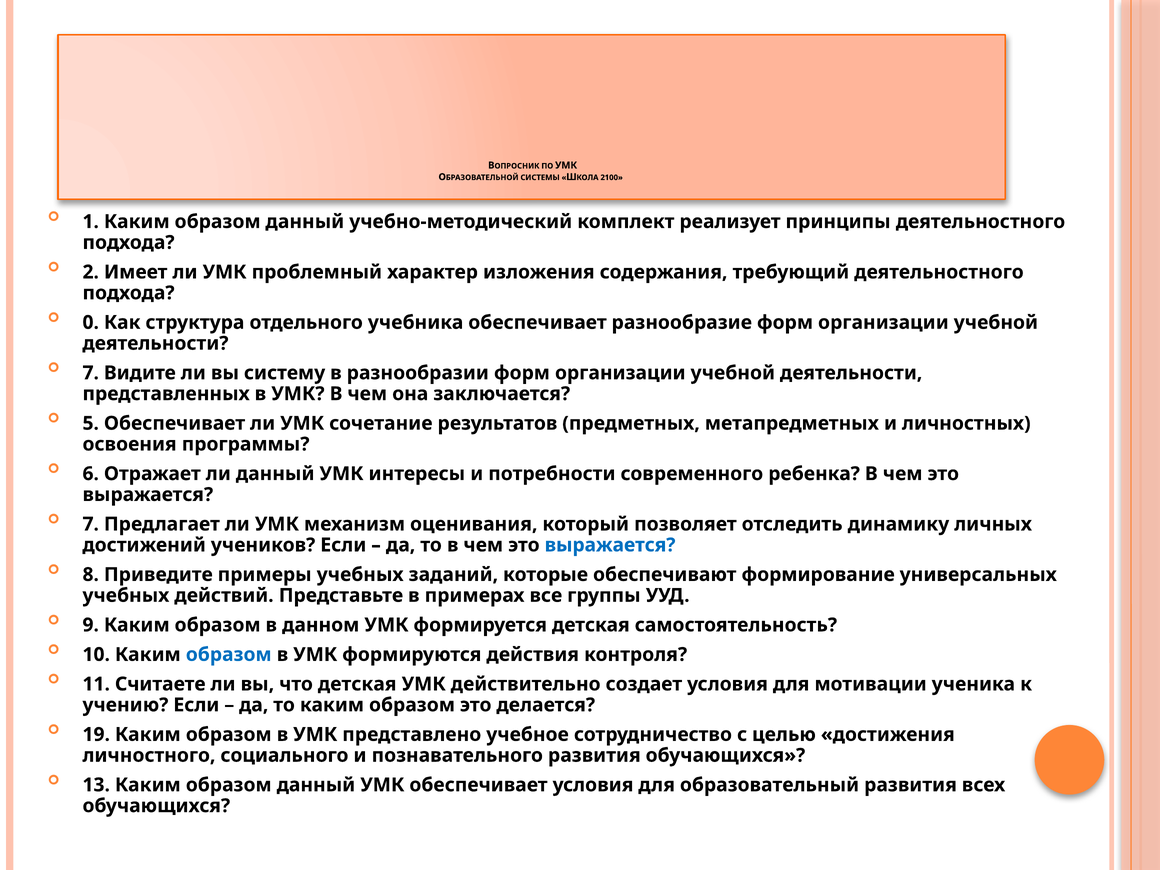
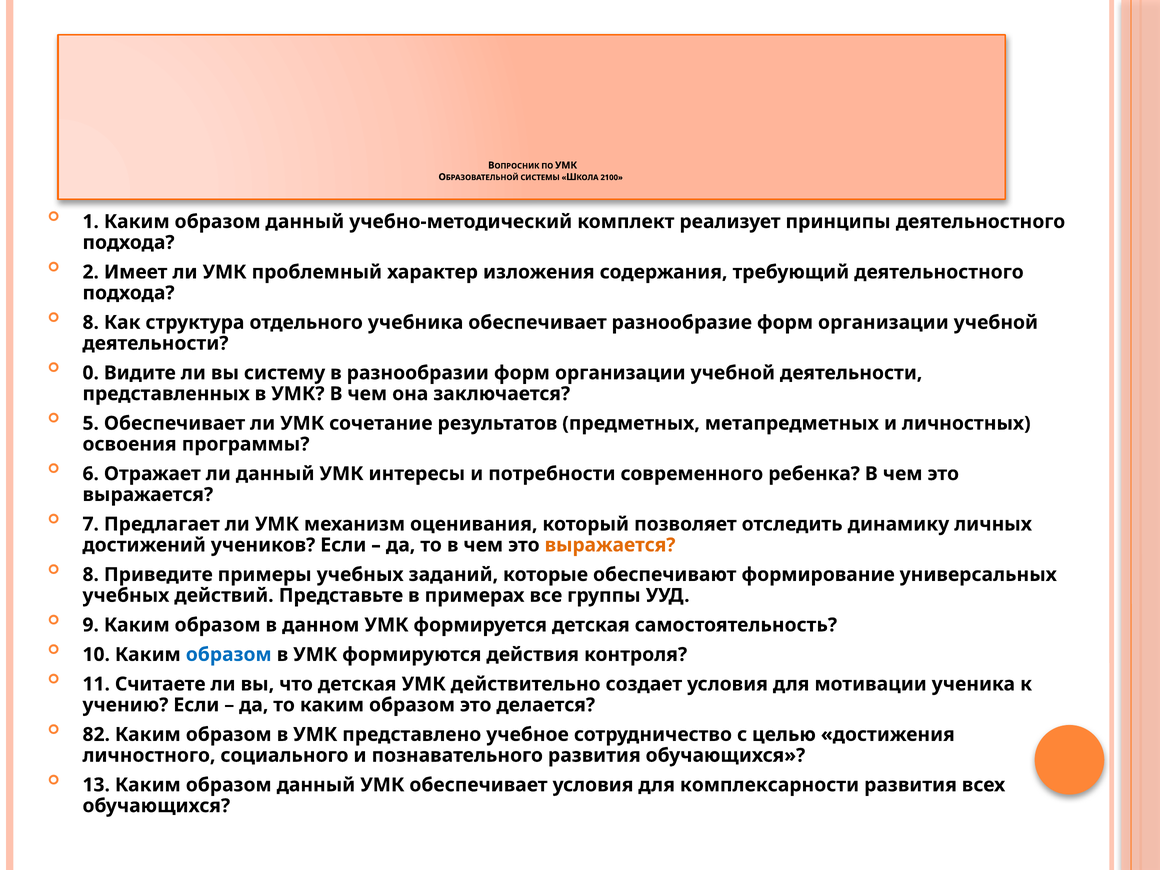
0: 0 -> 8 (91, 322)
7: 7 -> 0 (91, 373)
выражается colour: blue -> orange (610, 545)
19: 19 -> 82 (96, 735)
образовательный: образовательный -> комплексарности (769, 785)
